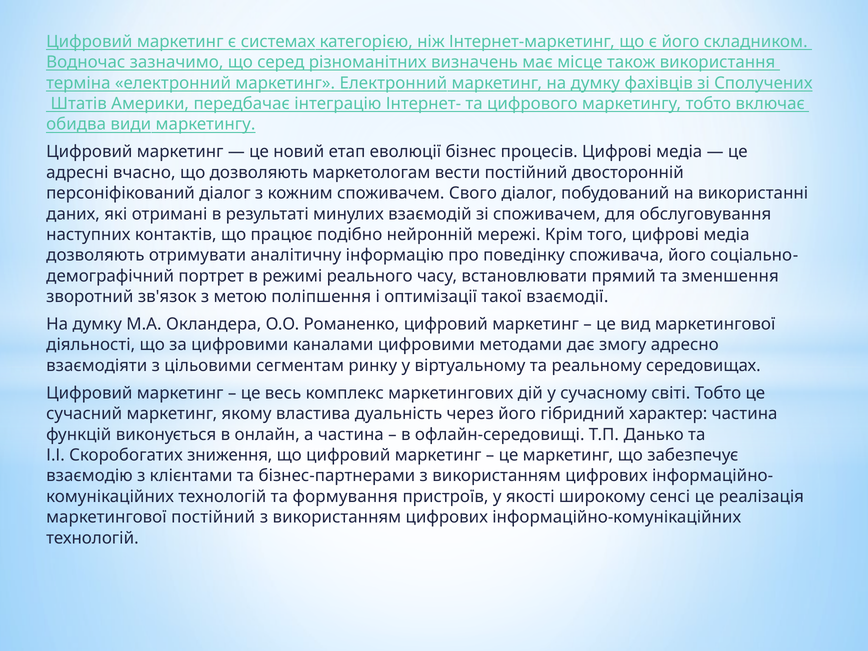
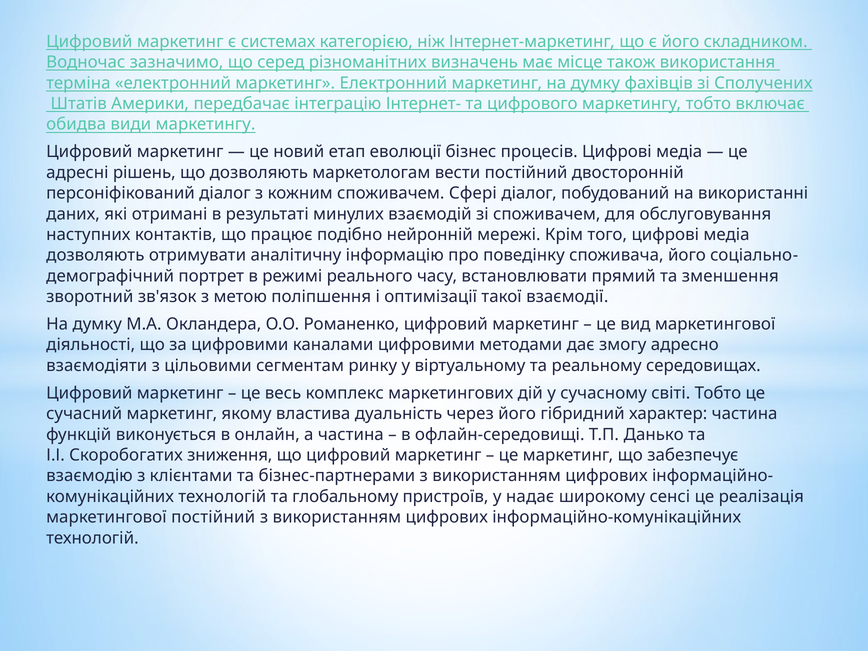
вчасно: вчасно -> рішень (144, 173)
Свого: Свого -> Сфері (473, 193)
формування: формування -> глобальному (345, 497)
якості: якості -> надає (530, 497)
